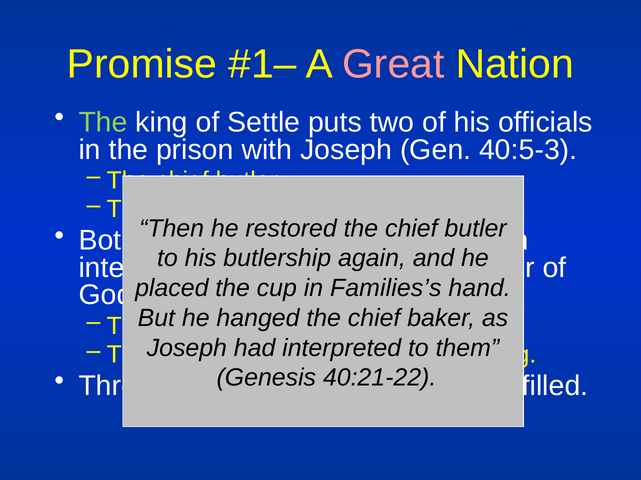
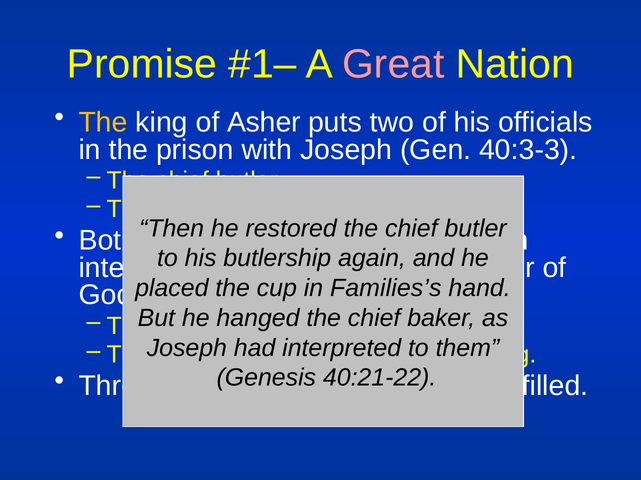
The colour: light green -> yellow (103, 123)
Settle: Settle -> Asher (264, 123)
40:5-3: 40:5-3 -> 40:3-3 (528, 150)
